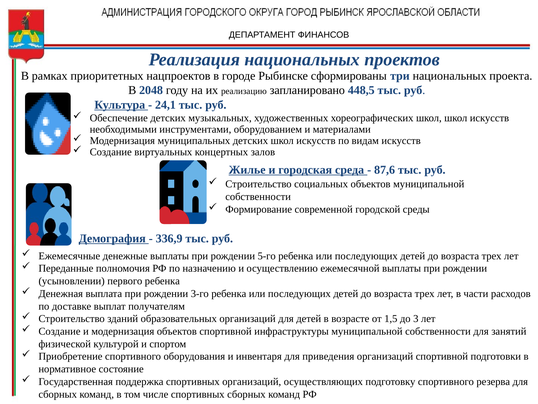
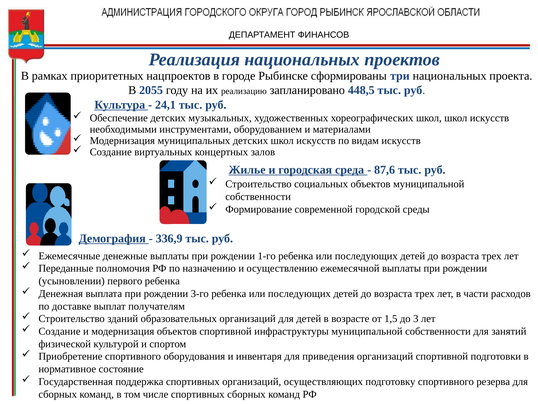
2048: 2048 -> 2055 (151, 90)
5-го: 5-го -> 1-го (267, 256)
